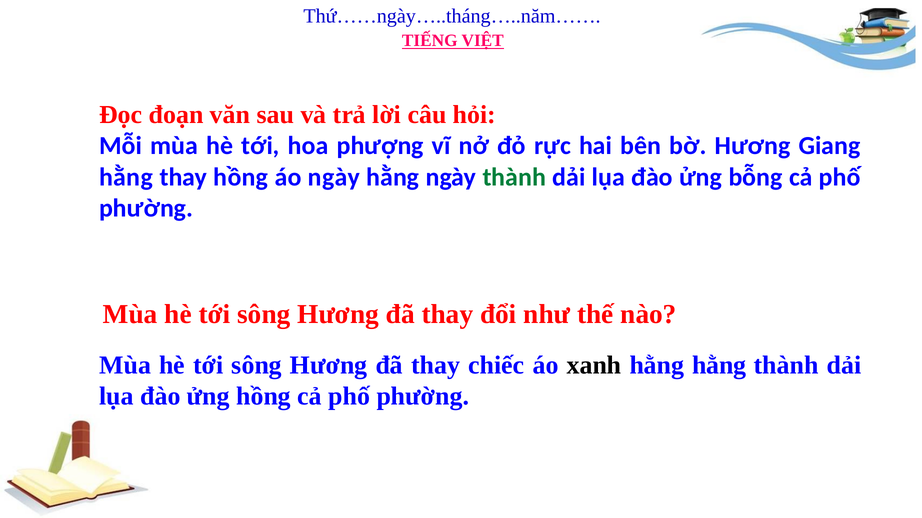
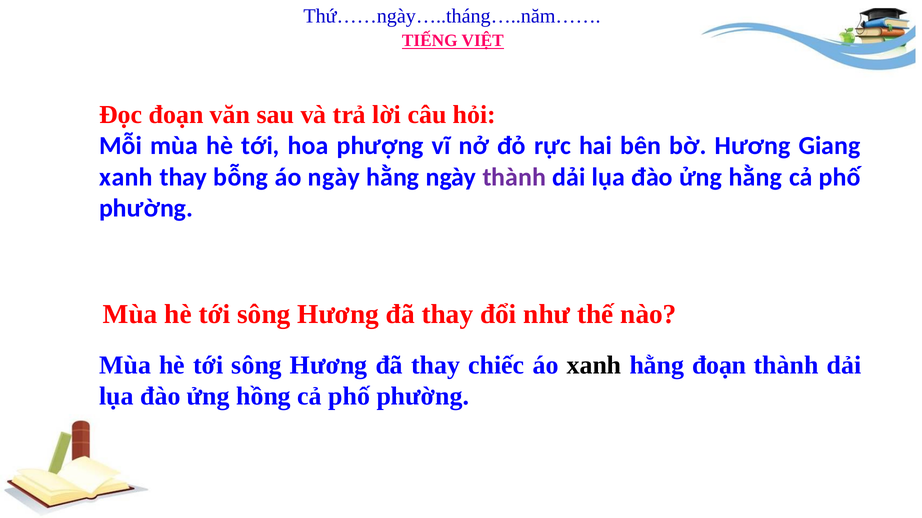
hằng: hằng -> xanh (126, 177)
thay hồng: hồng -> bỗng (241, 177)
thành colour: green -> purple (514, 177)
ửng bỗng: bỗng -> hằng (755, 177)
hằng hằng: hằng -> đoạn (719, 365)
